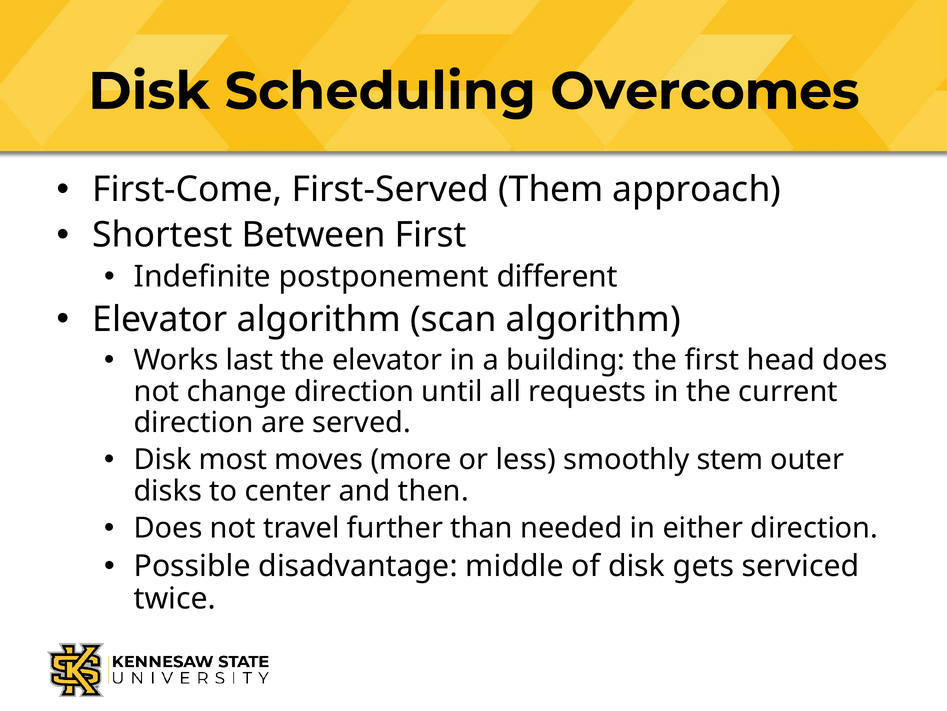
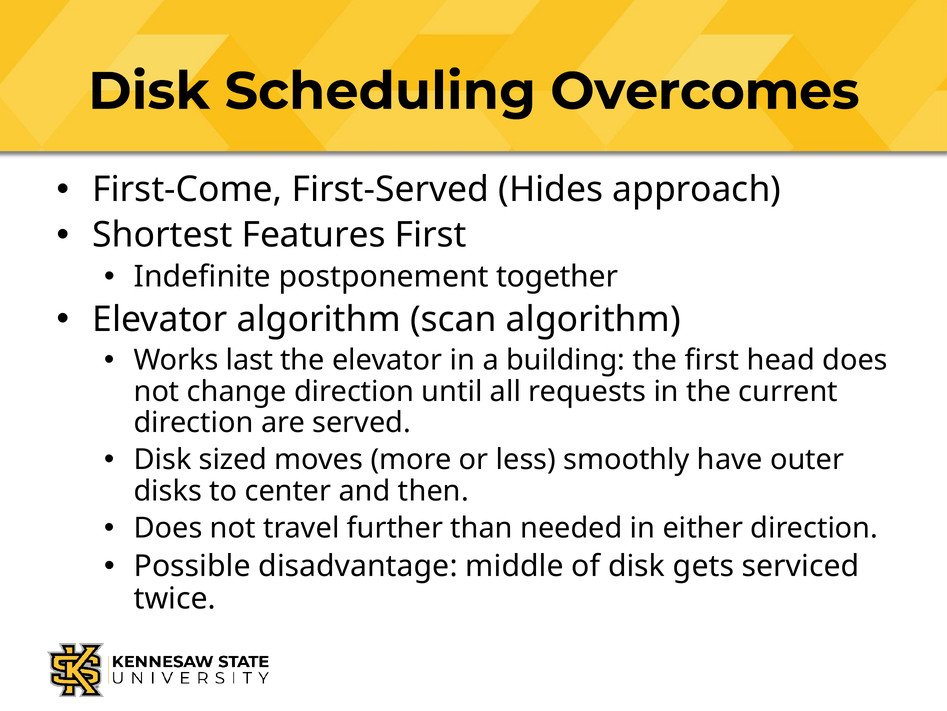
Them: Them -> Hides (551, 189)
Between: Between -> Features (314, 235)
different: different -> together (557, 277)
most: most -> sized (233, 459)
stem: stem -> have (730, 459)
